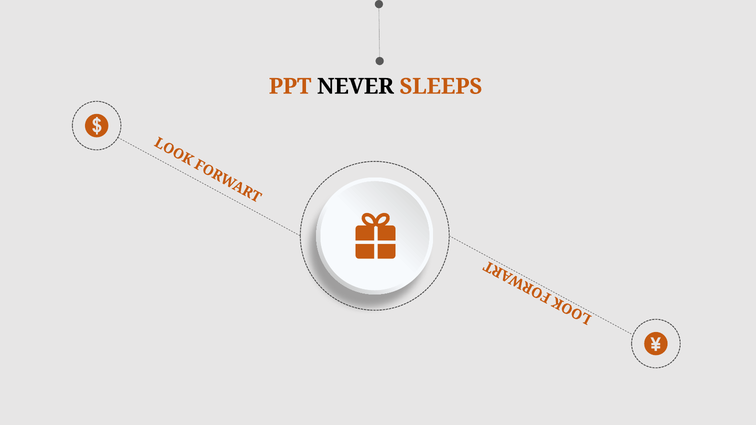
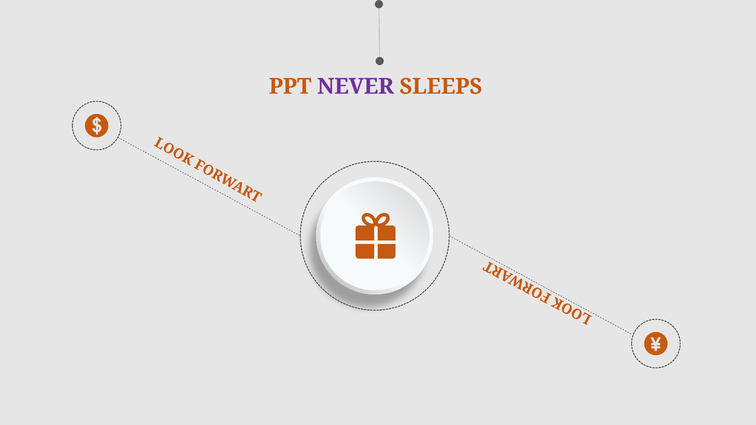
NEVER colour: black -> purple (355, 86)
